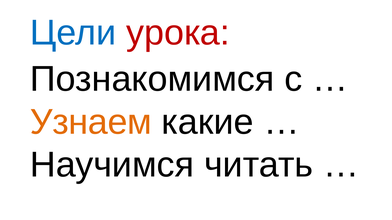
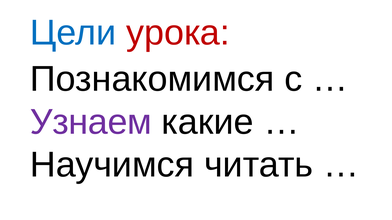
Узнаем colour: orange -> purple (91, 122)
